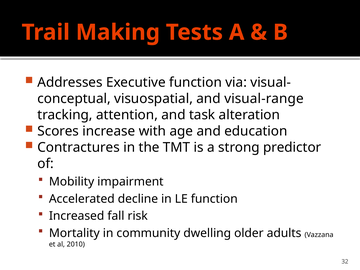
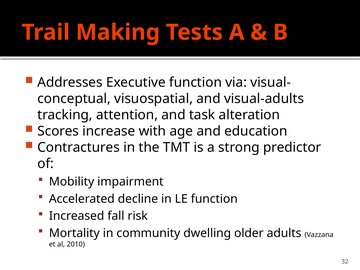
visual-range: visual-range -> visual-adults (264, 99)
